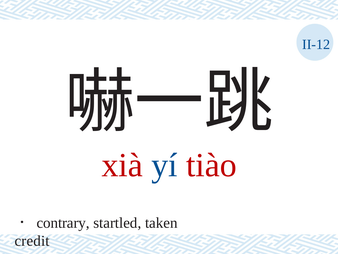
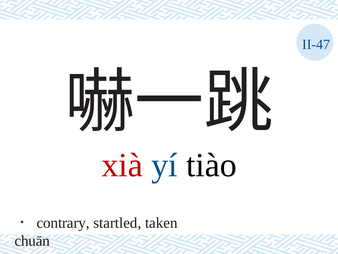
II-12: II-12 -> II-47 (316, 44)
tiào colour: red -> black (211, 165)
credit: credit -> chuān (32, 240)
